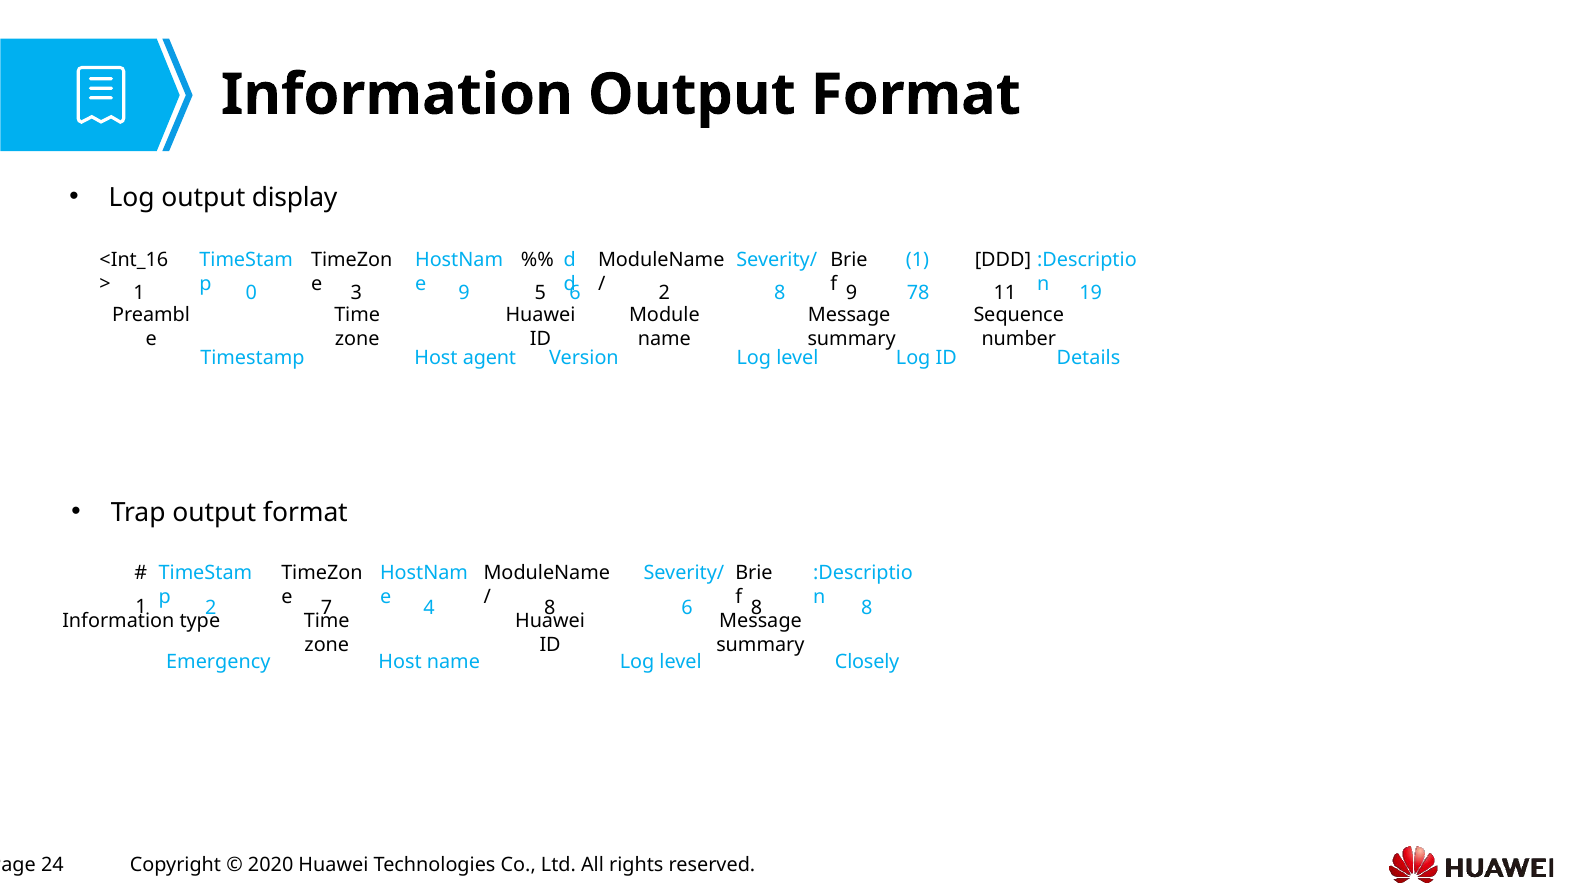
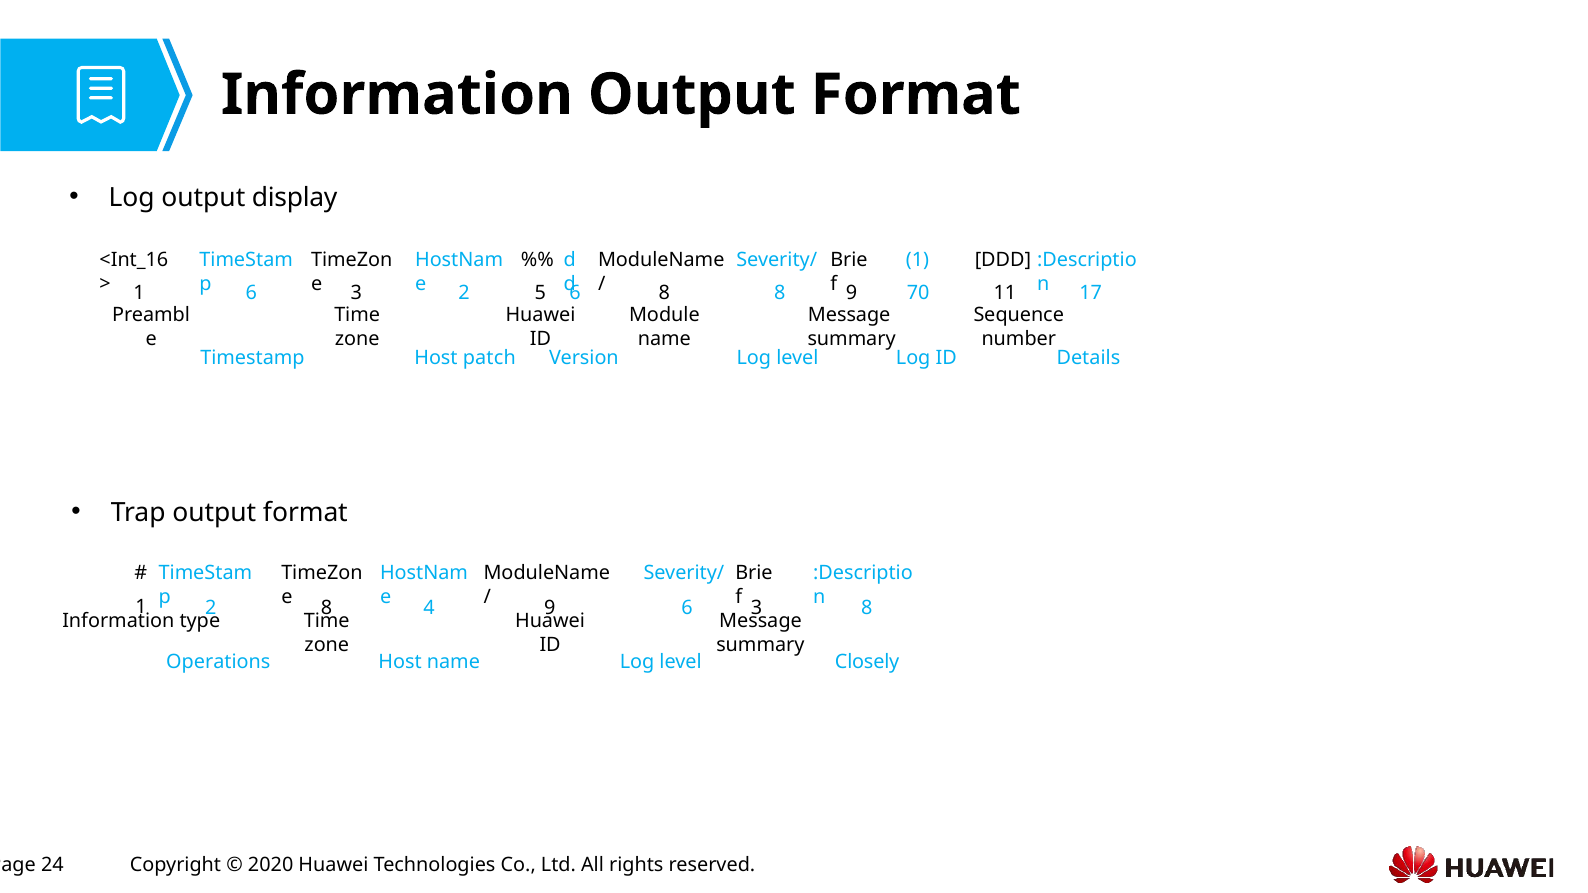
1 0: 0 -> 6 (251, 293)
3 9: 9 -> 2 (464, 293)
6 2: 2 -> 8 (664, 293)
78: 78 -> 70 (918, 293)
19: 19 -> 17 (1091, 293)
agent: agent -> patch (489, 358)
2 7: 7 -> 8 (327, 608)
4 8: 8 -> 9 (550, 608)
8: 8 -> 3 (757, 608)
Emergency: Emergency -> Operations (218, 662)
